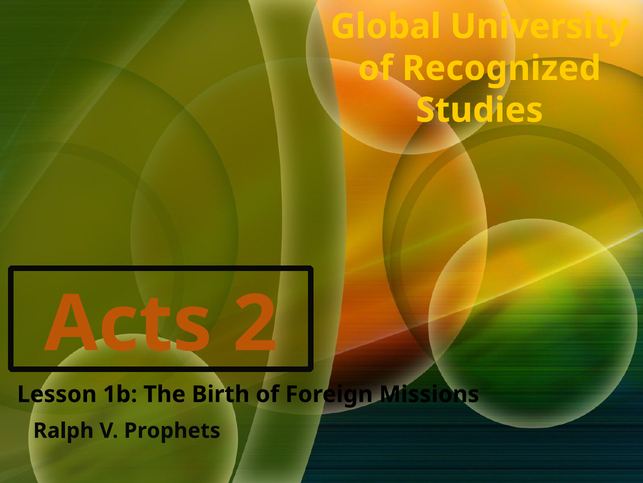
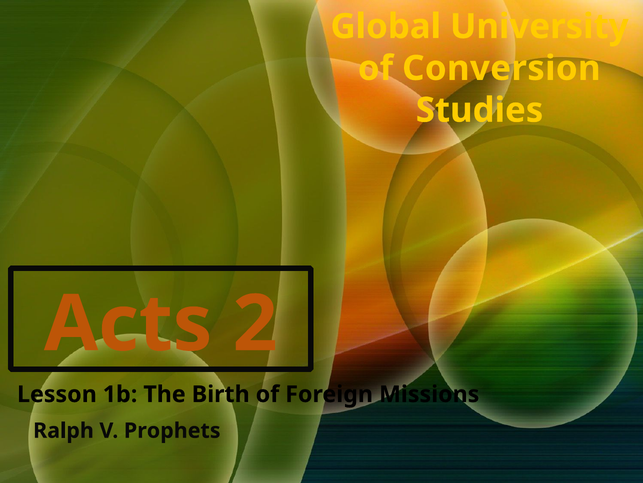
Recognized: Recognized -> Conversion (501, 68)
